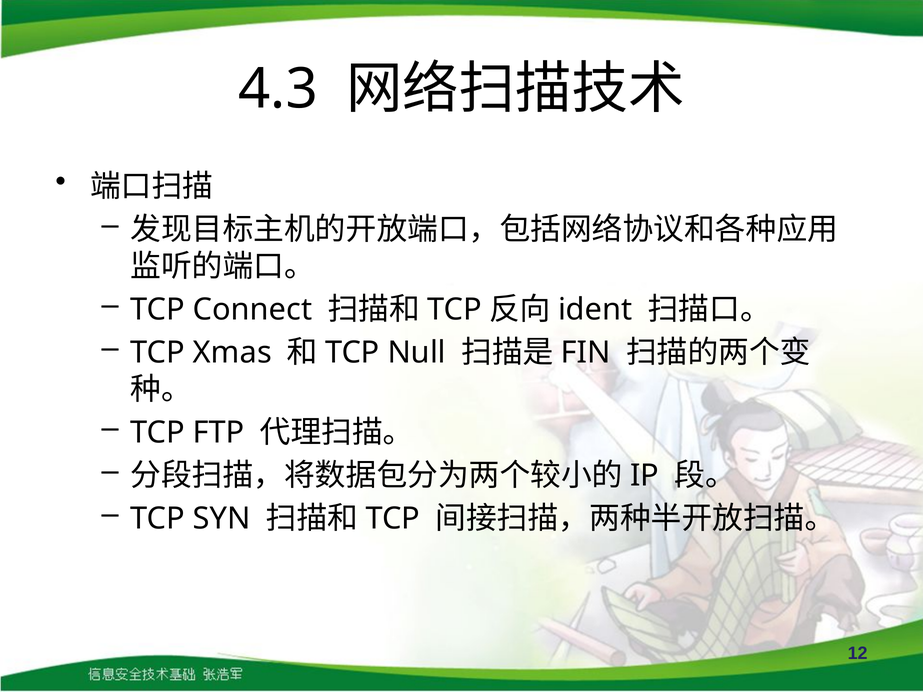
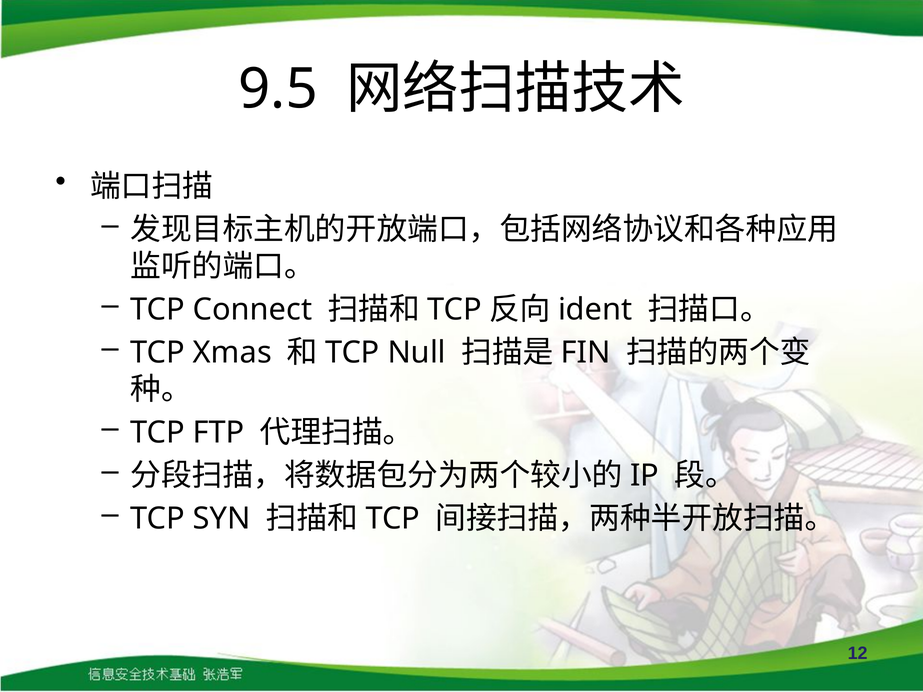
4.3: 4.3 -> 9.5 (278, 89)
